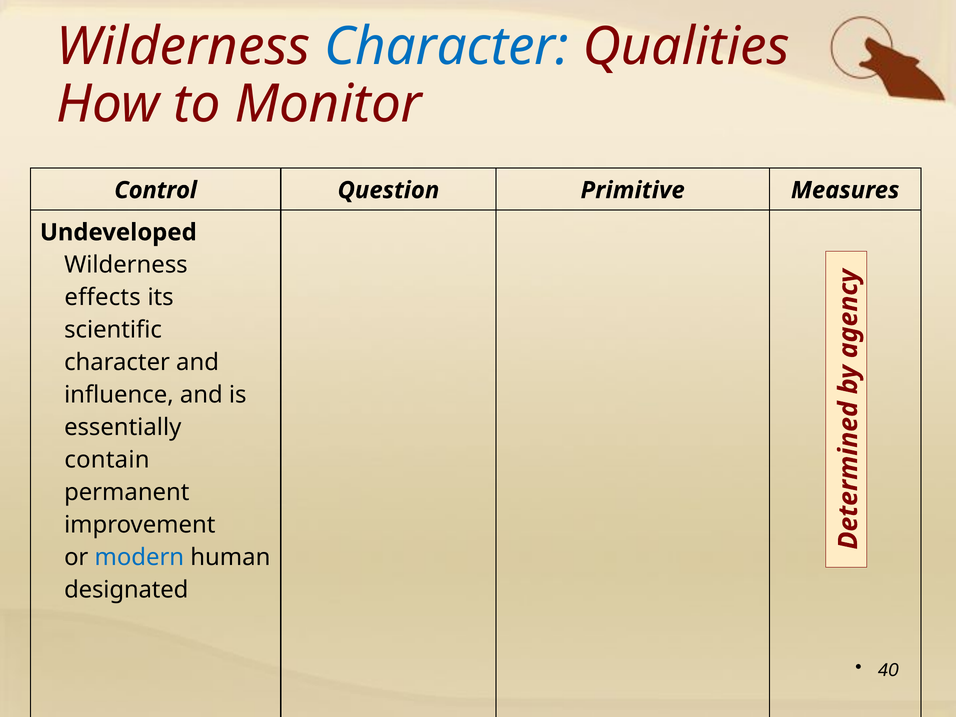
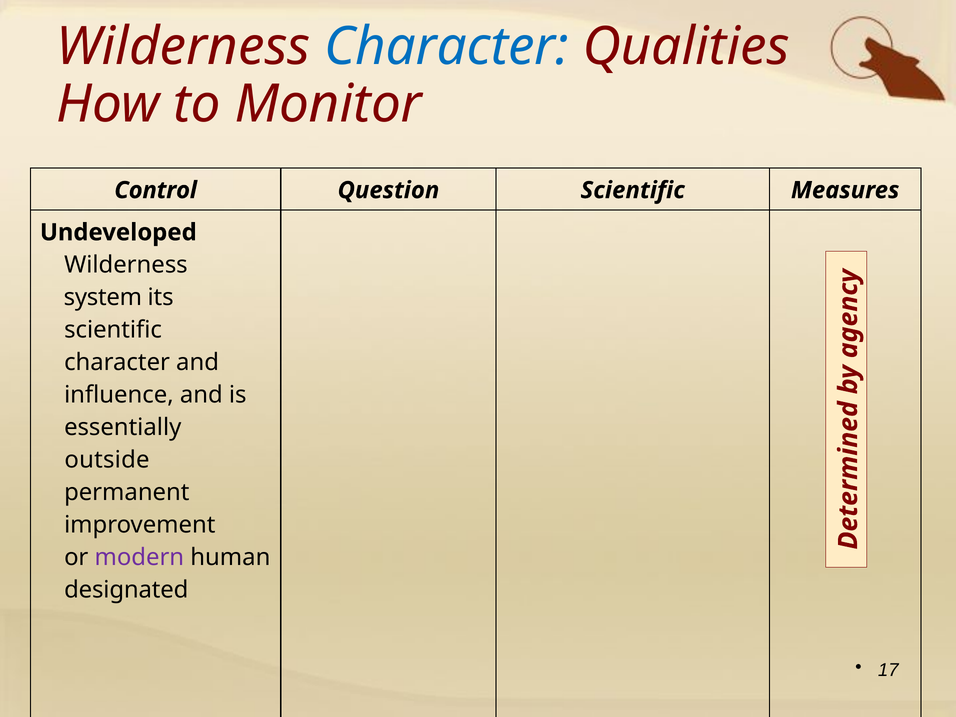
Question Primitive: Primitive -> Scientific (633, 190)
effects: effects -> system (103, 297)
contain: contain -> outside (107, 460)
modern colour: blue -> purple (139, 558)
40: 40 -> 17 (888, 670)
